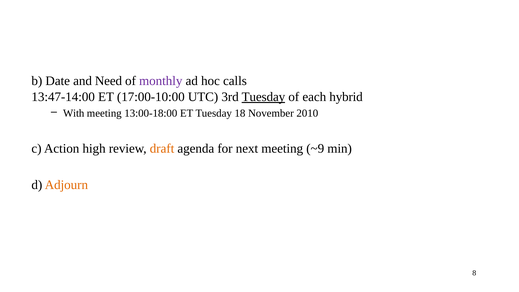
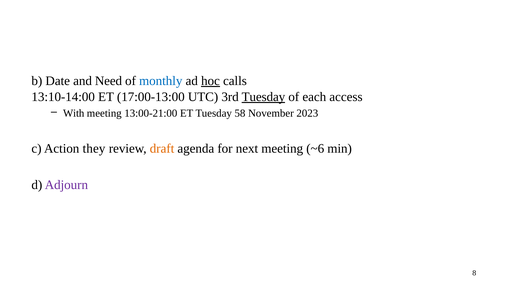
monthly colour: purple -> blue (161, 81)
hoc underline: none -> present (210, 81)
13:47-14:00: 13:47-14:00 -> 13:10-14:00 (63, 97)
17:00-10:00: 17:00-10:00 -> 17:00-13:00 (151, 97)
hybrid: hybrid -> access (346, 97)
13:00-18:00: 13:00-18:00 -> 13:00-21:00 (151, 113)
18: 18 -> 58 (240, 113)
2010: 2010 -> 2023 (307, 113)
high: high -> they (94, 148)
~9: ~9 -> ~6 (315, 148)
Adjourn colour: orange -> purple (66, 185)
